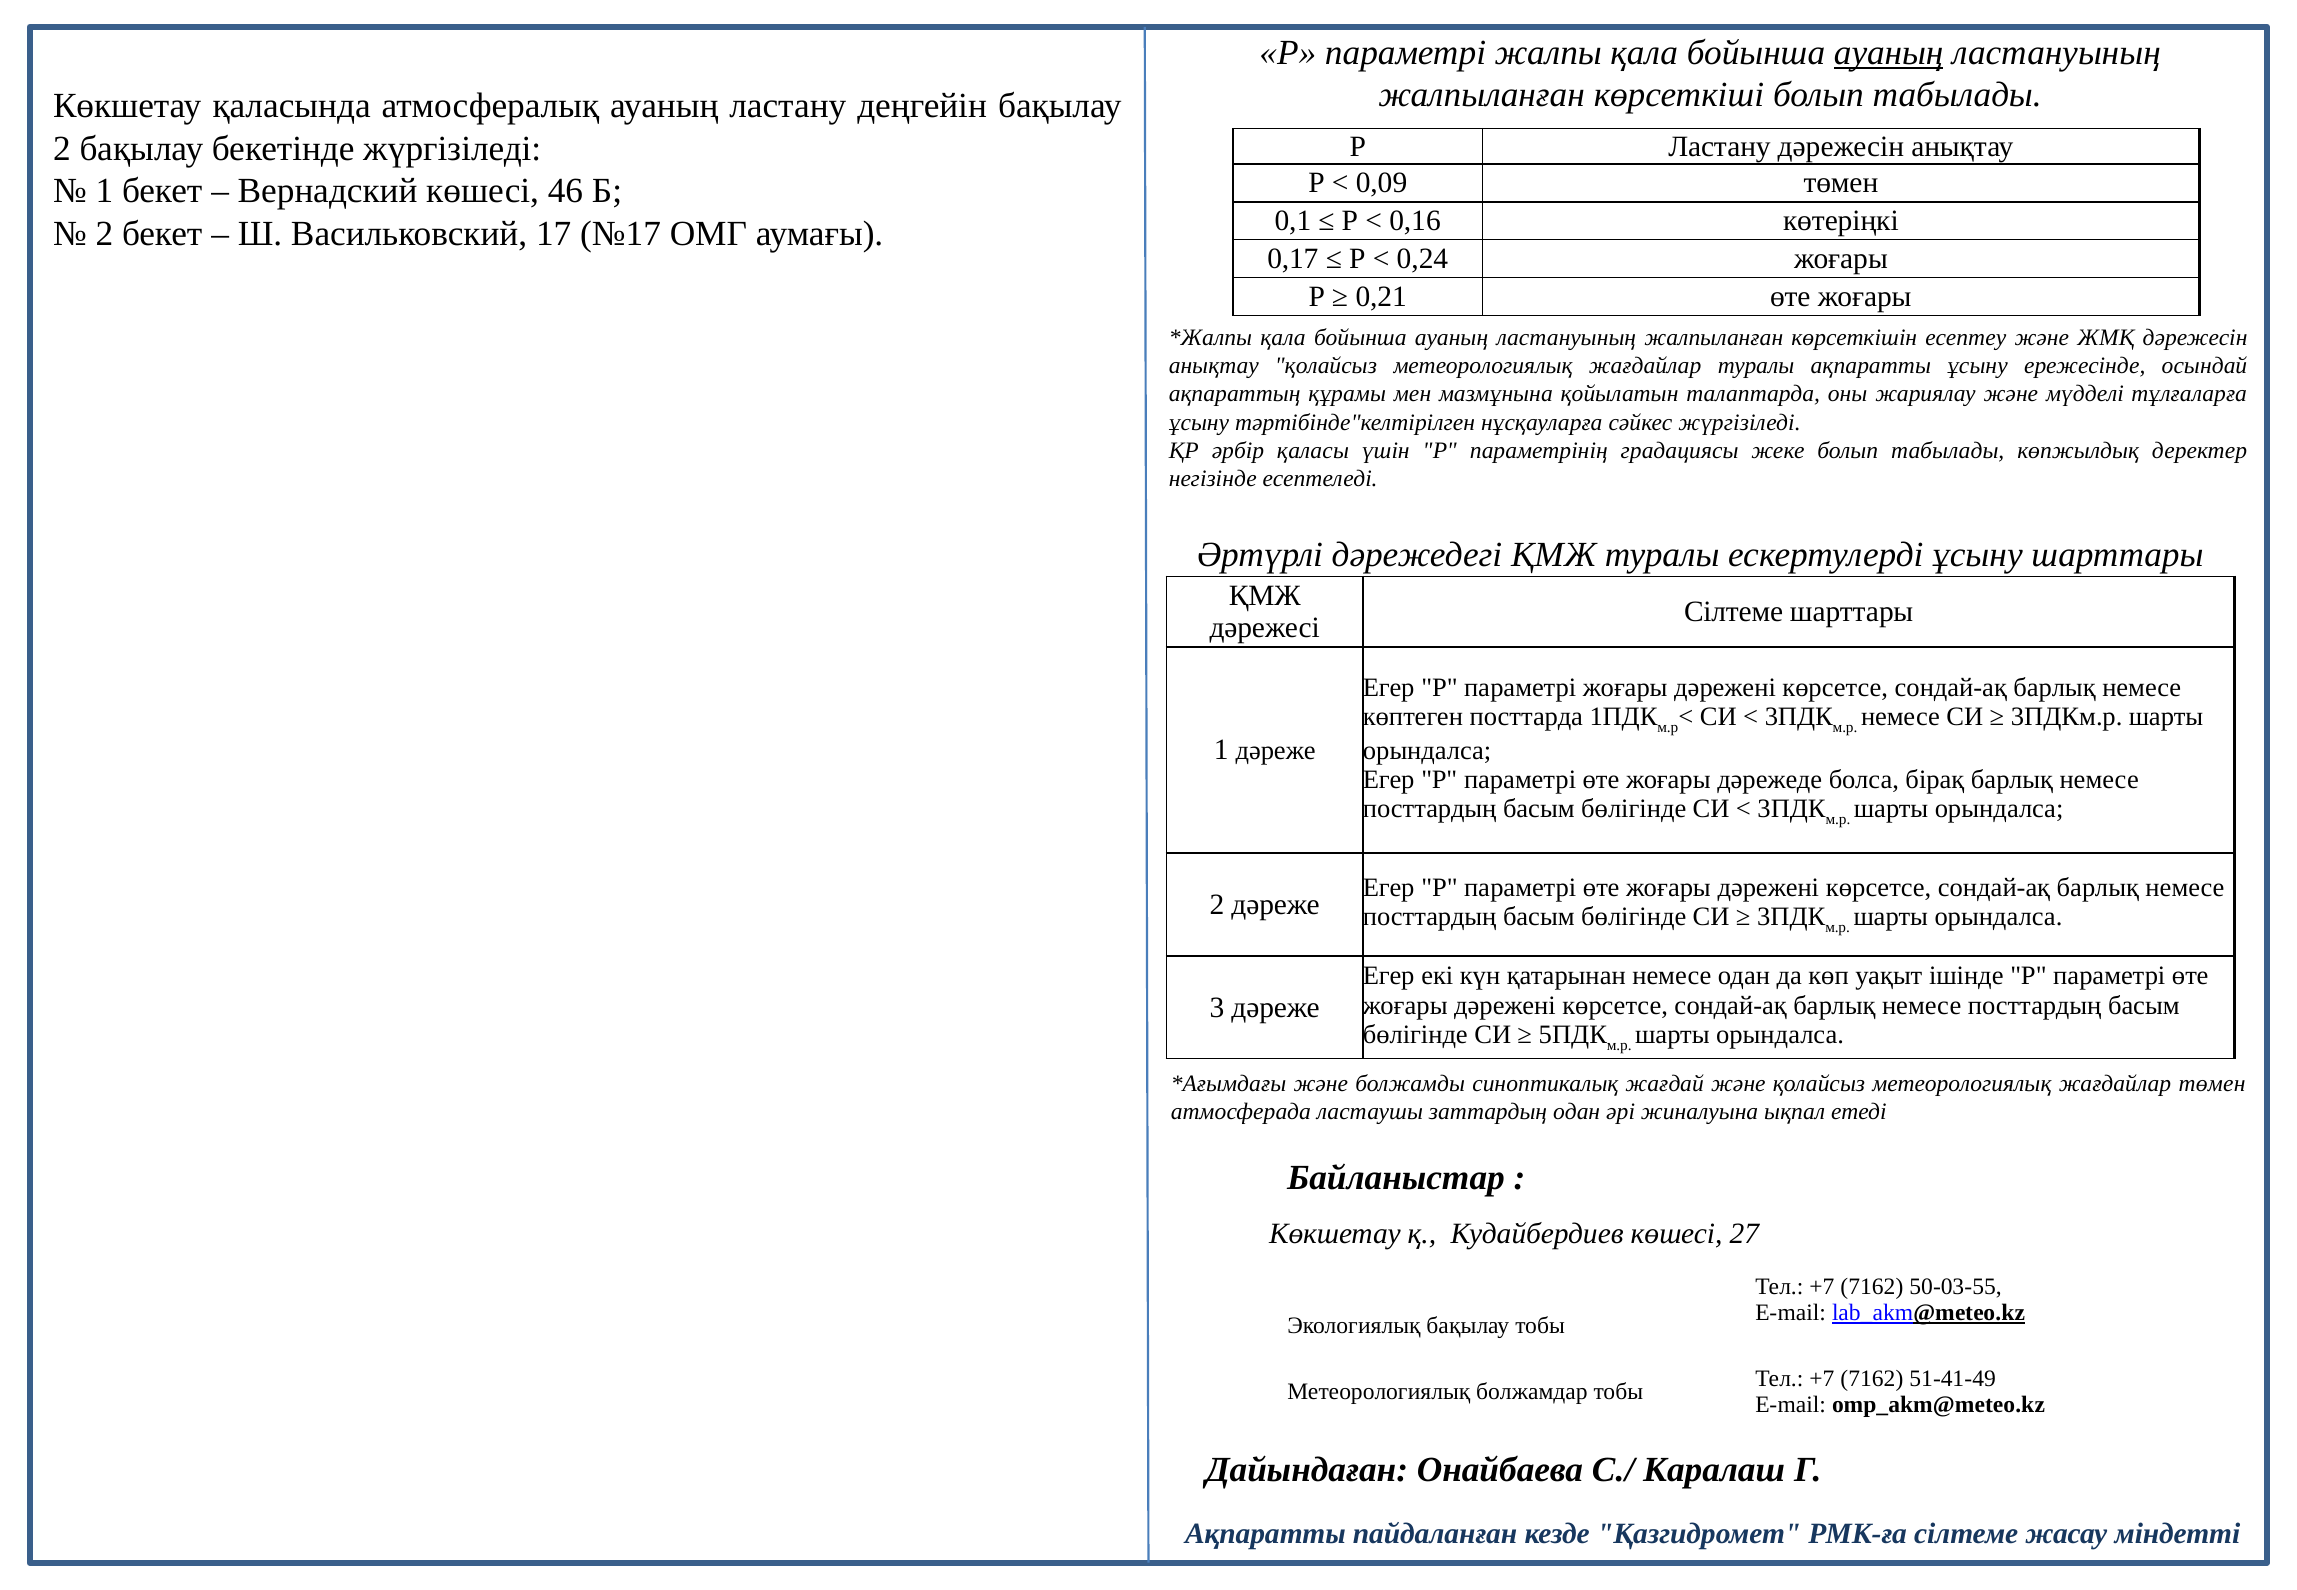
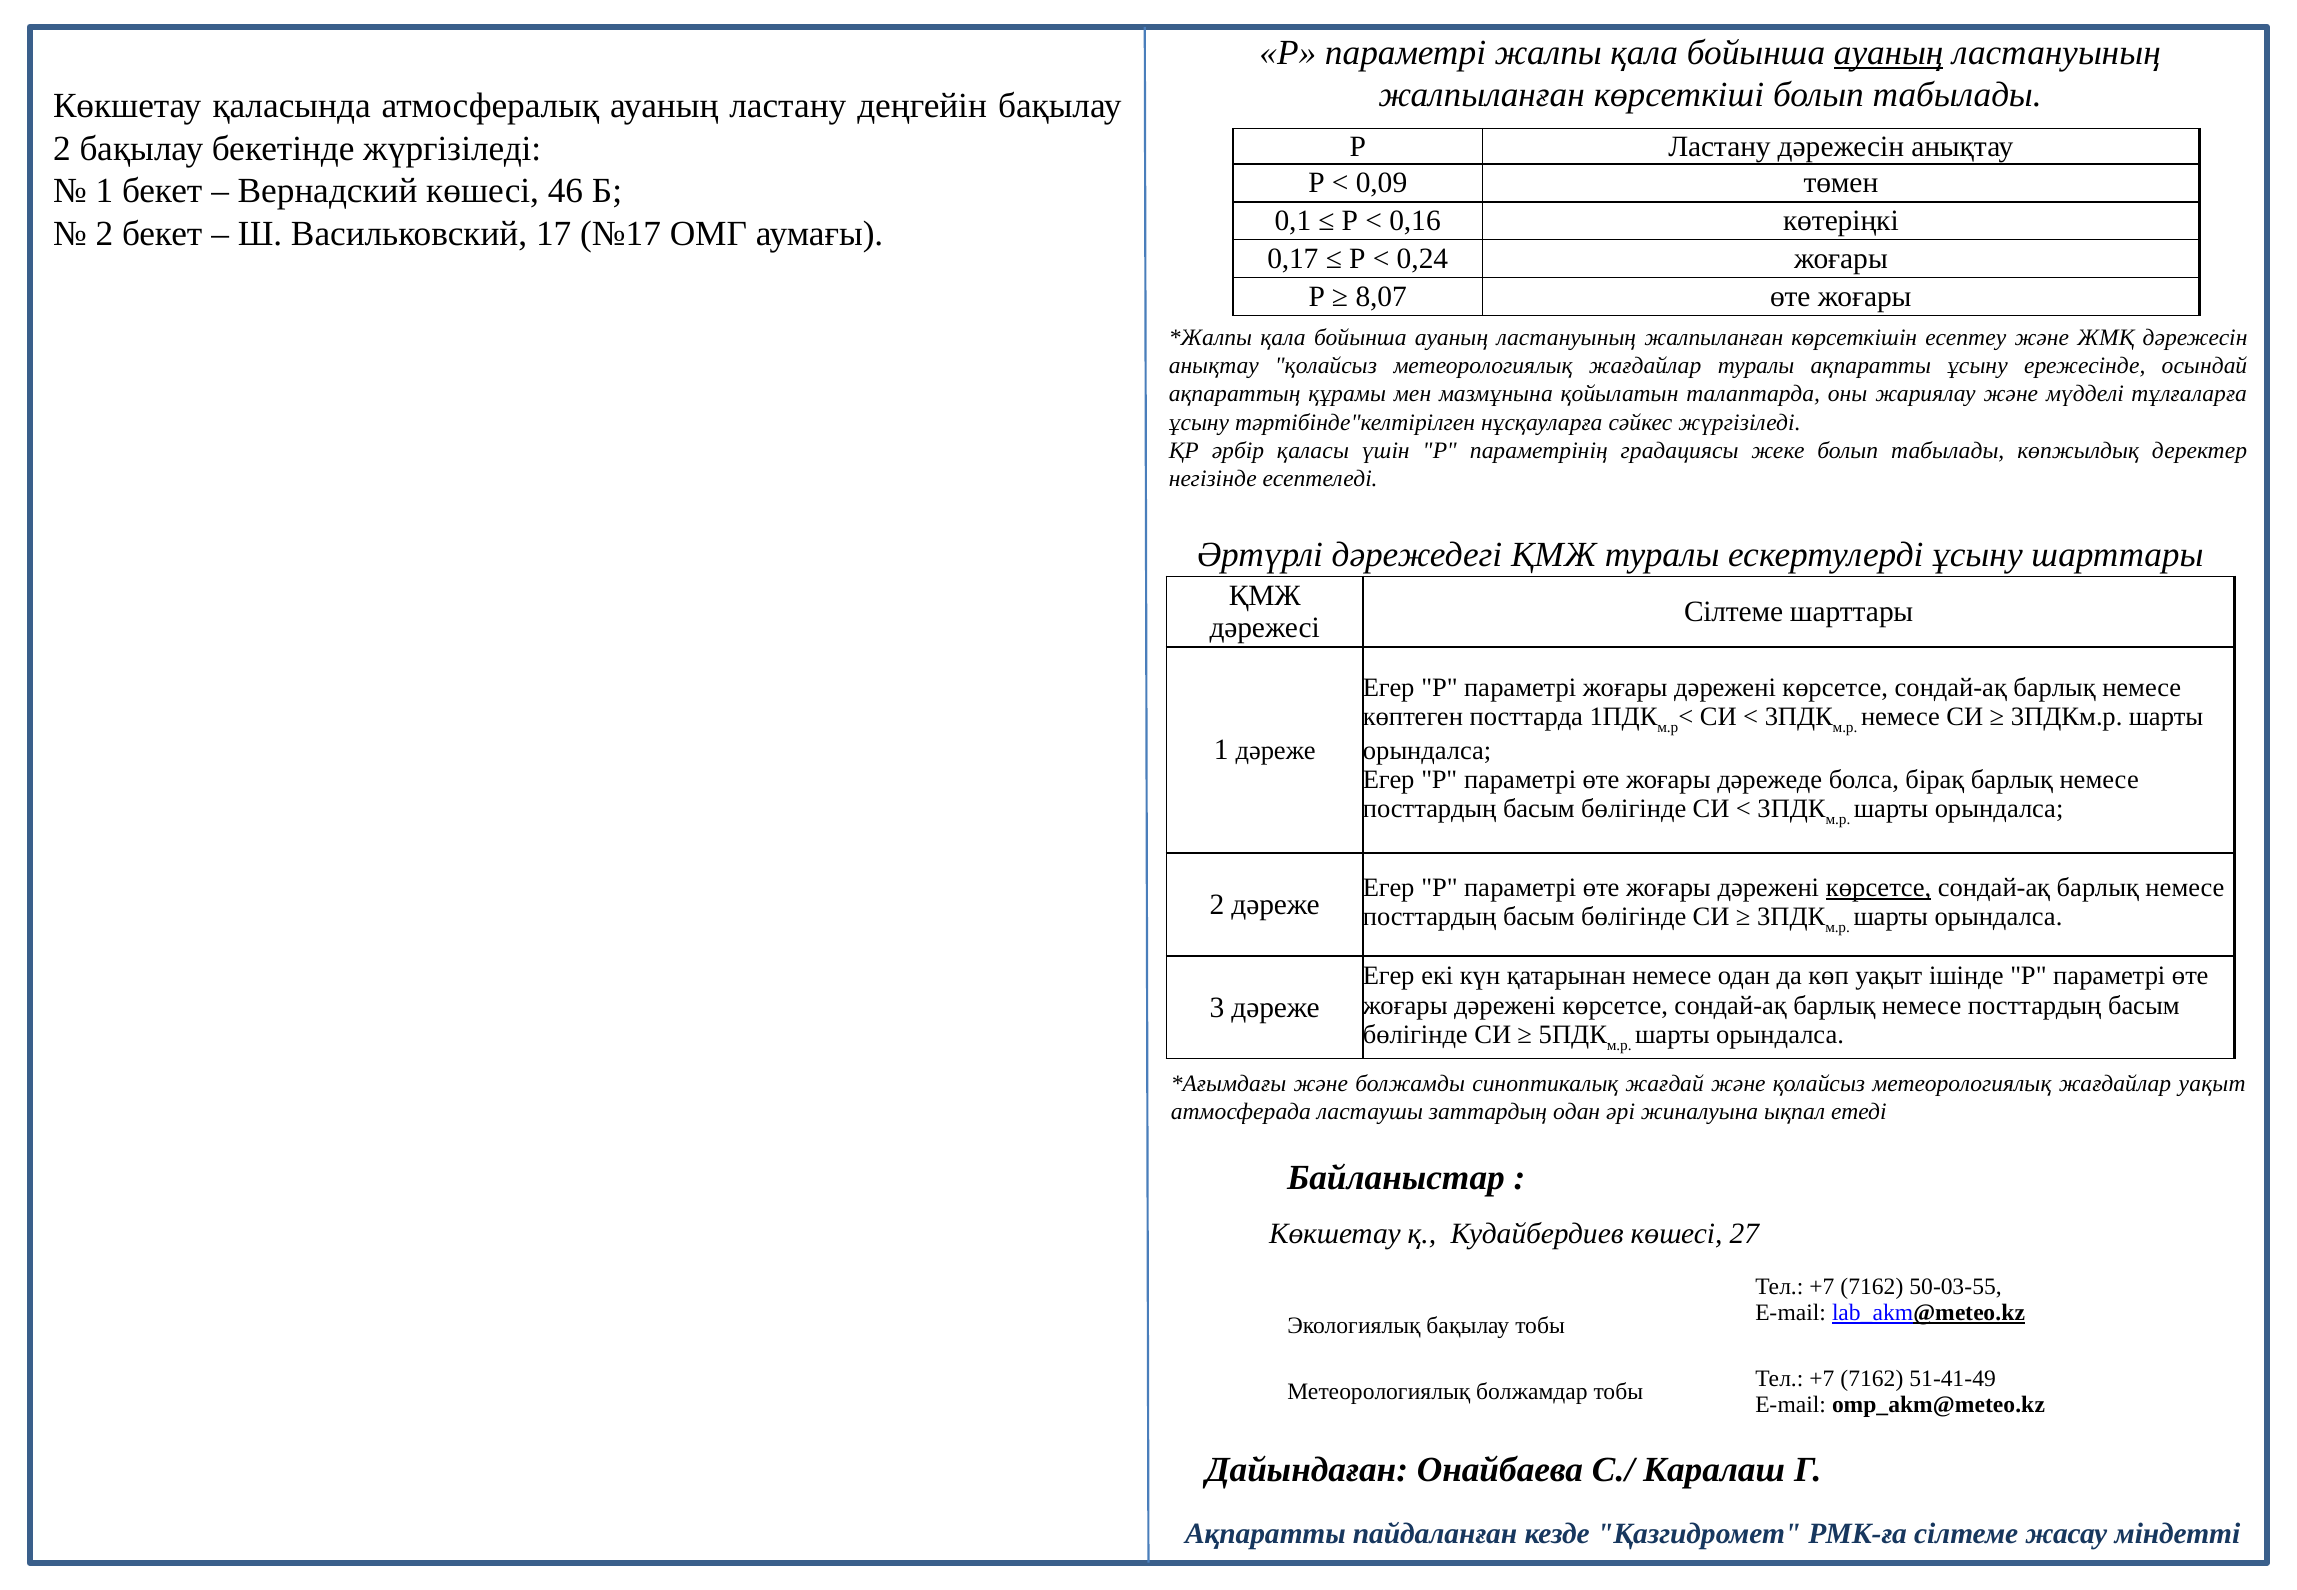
0,21: 0,21 -> 8,07 (1381, 296)
көрсетсе underline: none -> present (1879, 888)
жағдайлар төмен: төмен -> уақыт (2212, 1084)
